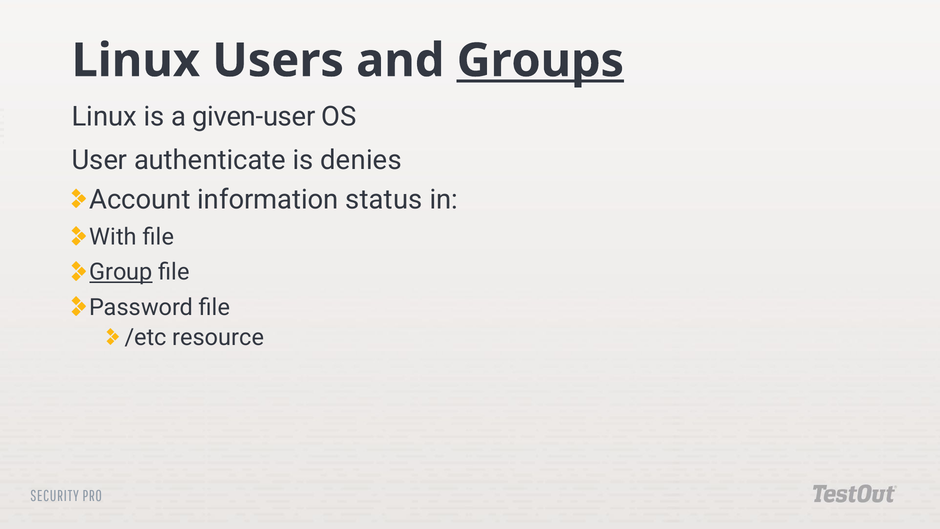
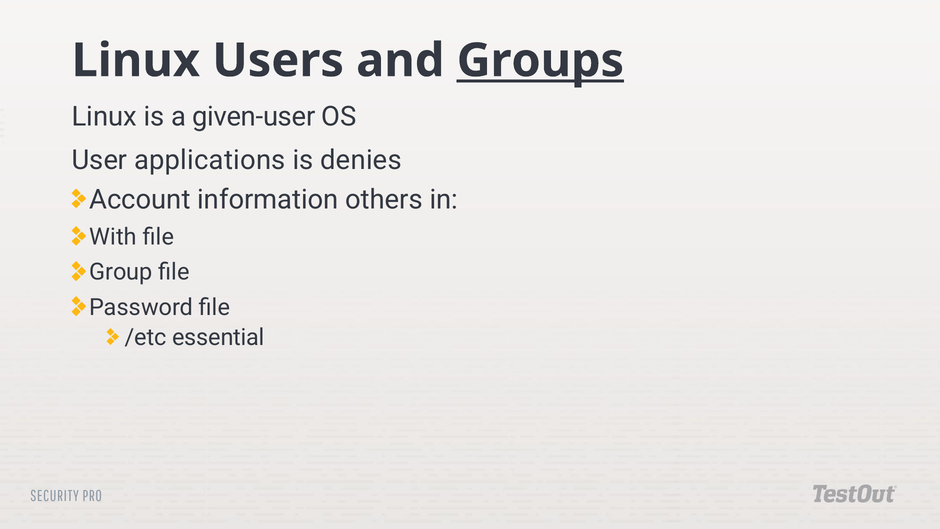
authenticate: authenticate -> applications (210, 160)
status: status -> others (384, 200)
Group underline: present -> none (121, 272)
resource: resource -> essential (218, 338)
